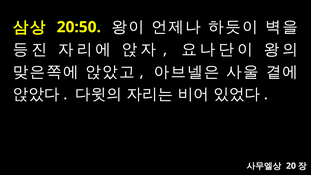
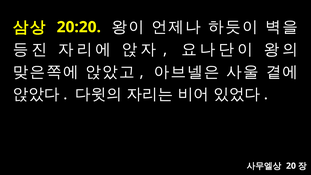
20:50: 20:50 -> 20:20 (79, 27)
